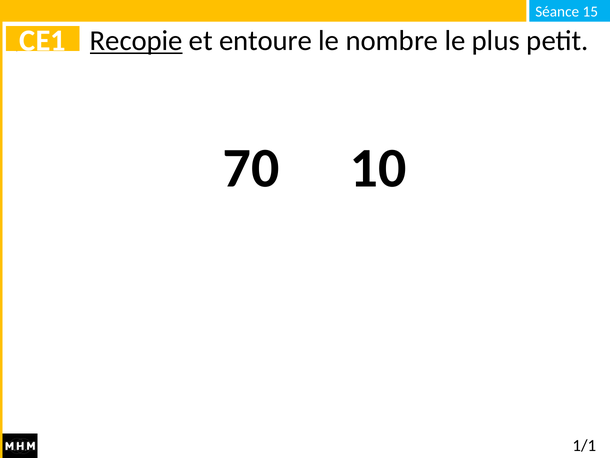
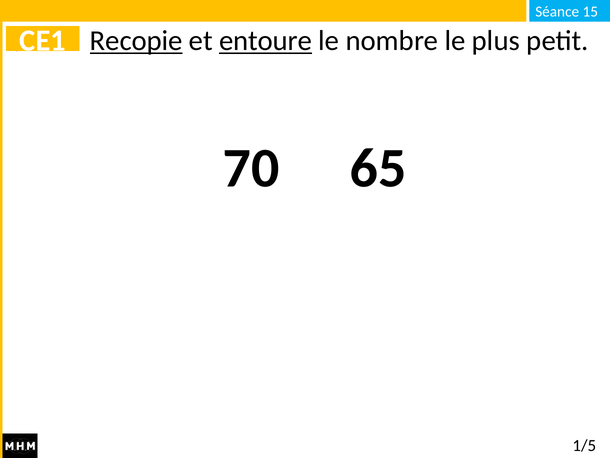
entoure underline: none -> present (266, 41)
10: 10 -> 65 (378, 168)
1/1: 1/1 -> 1/5 (584, 445)
